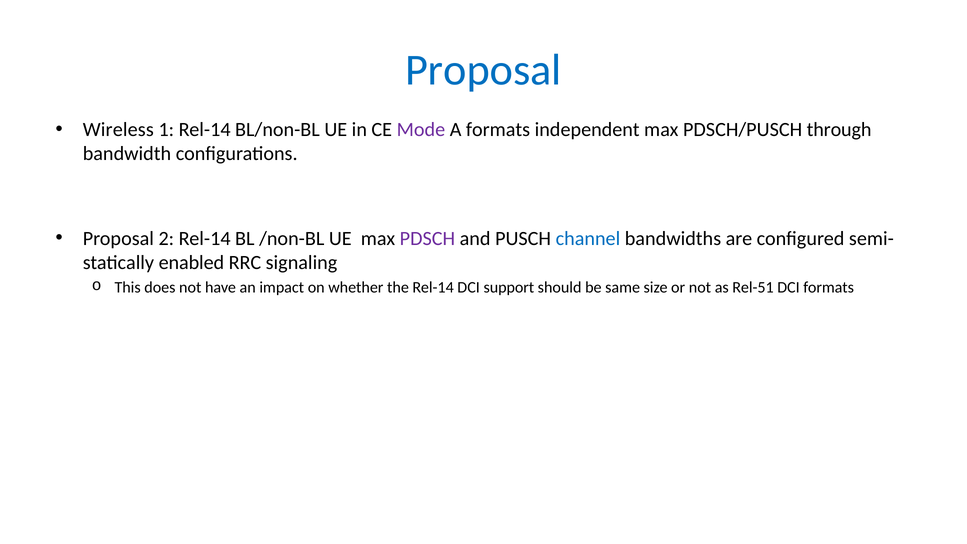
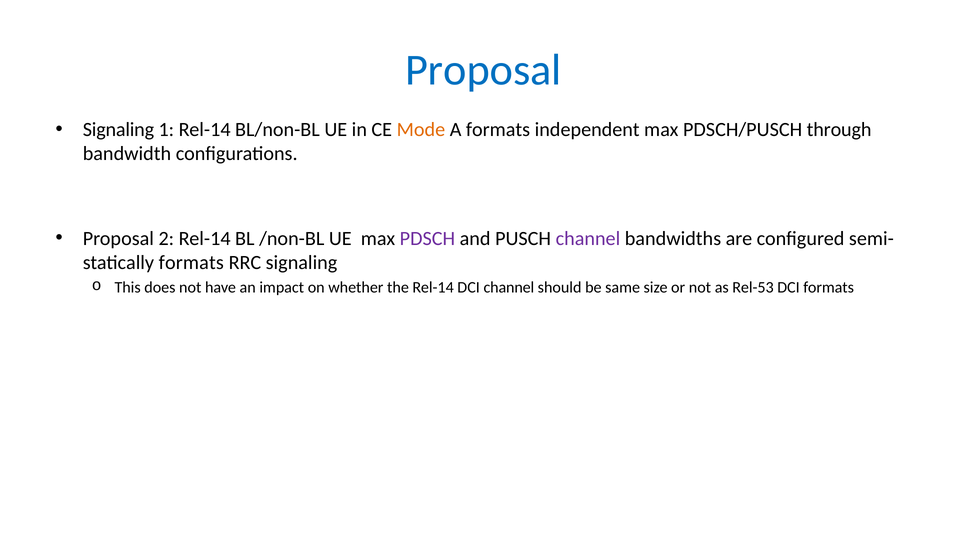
Wireless: Wireless -> Signaling (118, 130)
Mode colour: purple -> orange (421, 130)
channel colour: blue -> purple (588, 238)
enabled: enabled -> formats (191, 263)
DCI support: support -> channel (509, 287)
Rel-51: Rel-51 -> Rel-53 (753, 287)
